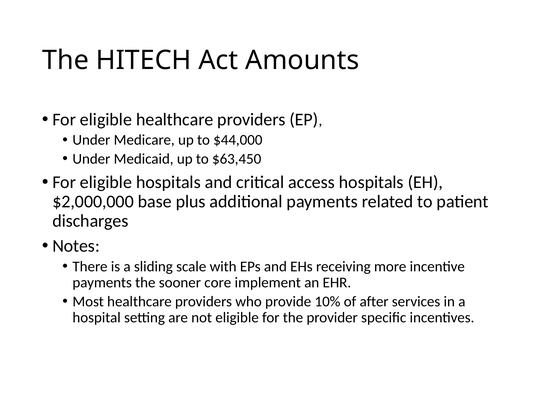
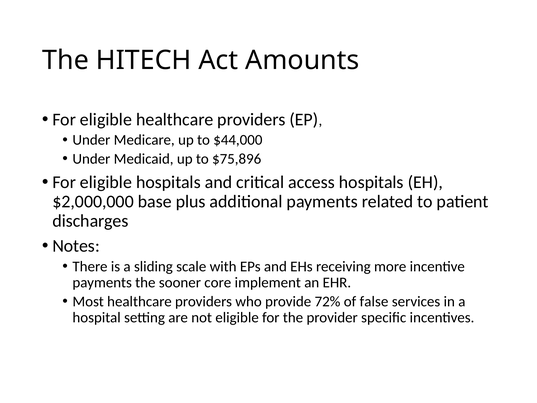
$63,450: $63,450 -> $75,896 (237, 159)
10%: 10% -> 72% (328, 301)
after: after -> false (374, 301)
